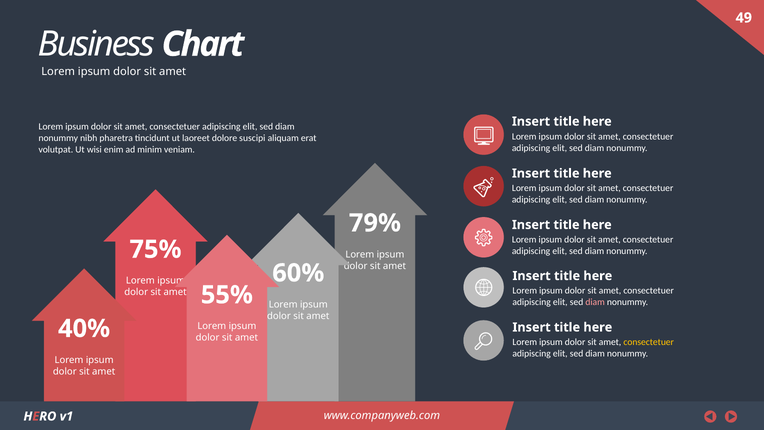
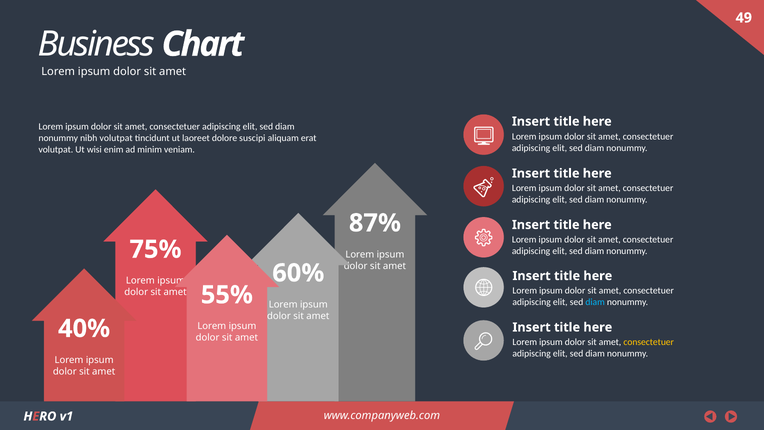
nibh pharetra: pharetra -> volutpat (116, 138)
79%: 79% -> 87% (375, 223)
diam colour: pink -> light blue (595, 302)
